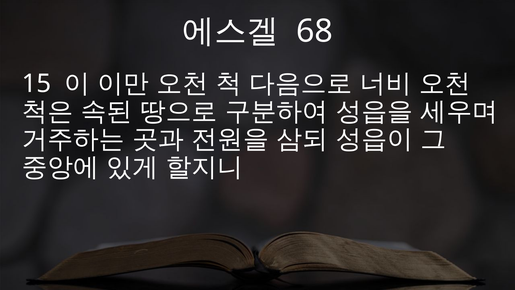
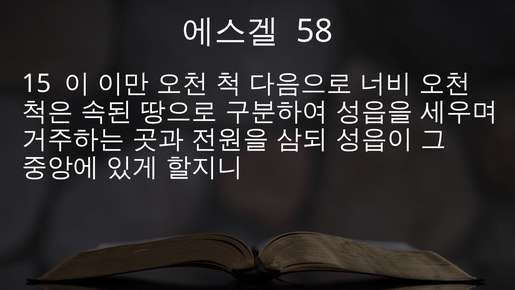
68: 68 -> 58 (314, 31)
